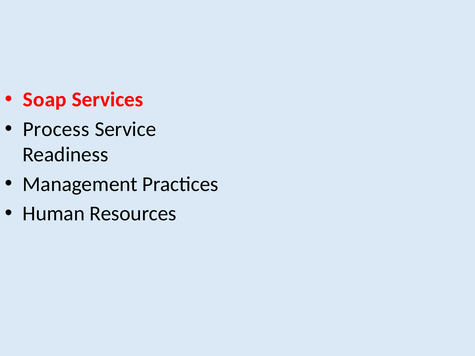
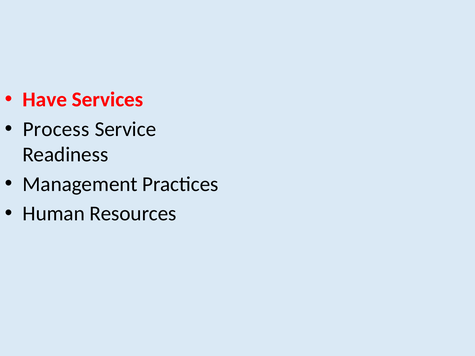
Soap: Soap -> Have (45, 100)
